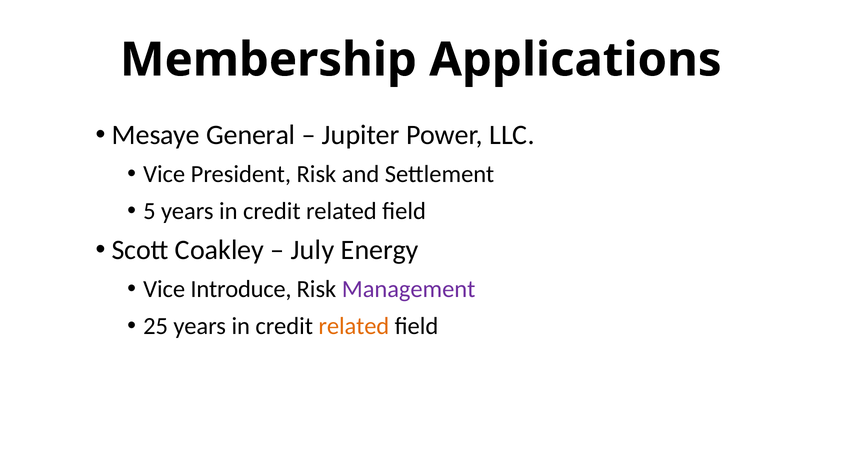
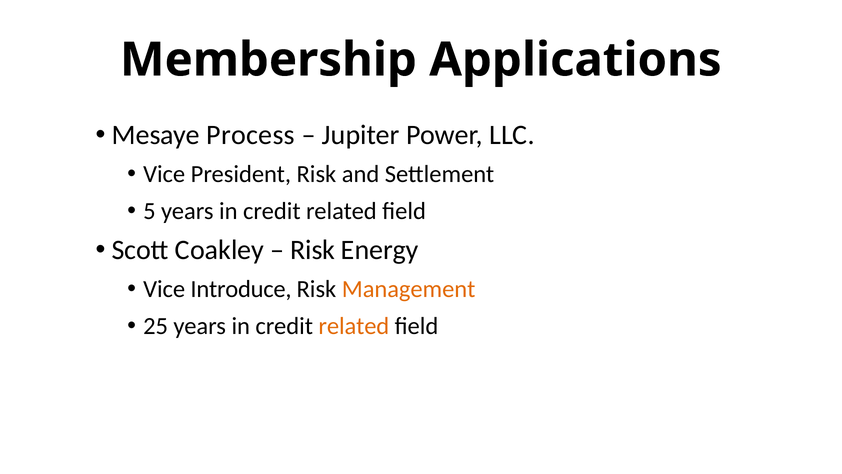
General: General -> Process (251, 135)
July: July -> Risk (313, 250)
Management colour: purple -> orange (409, 289)
